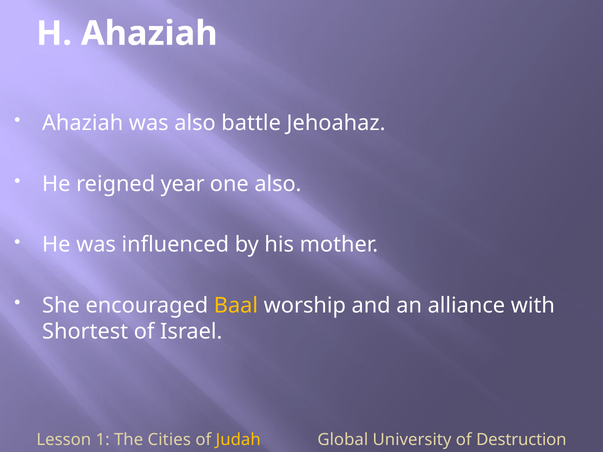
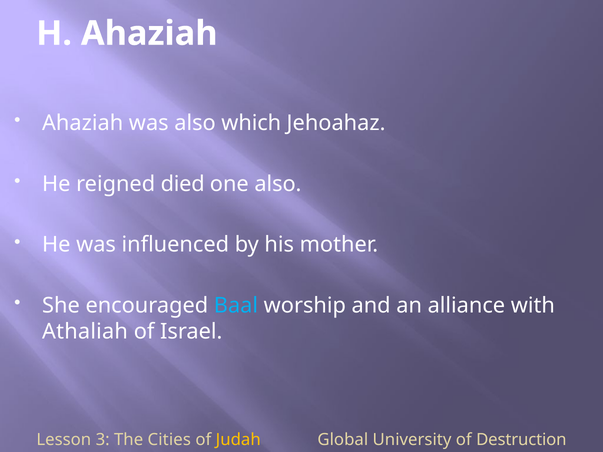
battle: battle -> which (251, 123)
year: year -> died (183, 184)
Baal colour: yellow -> light blue (236, 306)
Shortest: Shortest -> Athaliah (85, 332)
1: 1 -> 3 (103, 440)
